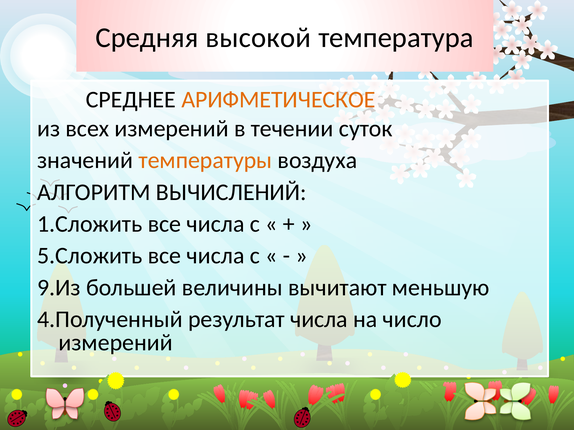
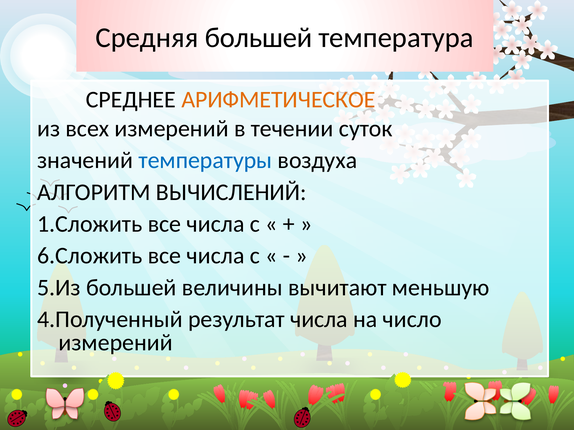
Средняя высокой: высокой -> большей (258, 38)
температуры colour: orange -> blue (205, 161)
5.Сложить: 5.Сложить -> 6.Сложить (90, 256)
9.Из: 9.Из -> 5.Из (59, 288)
